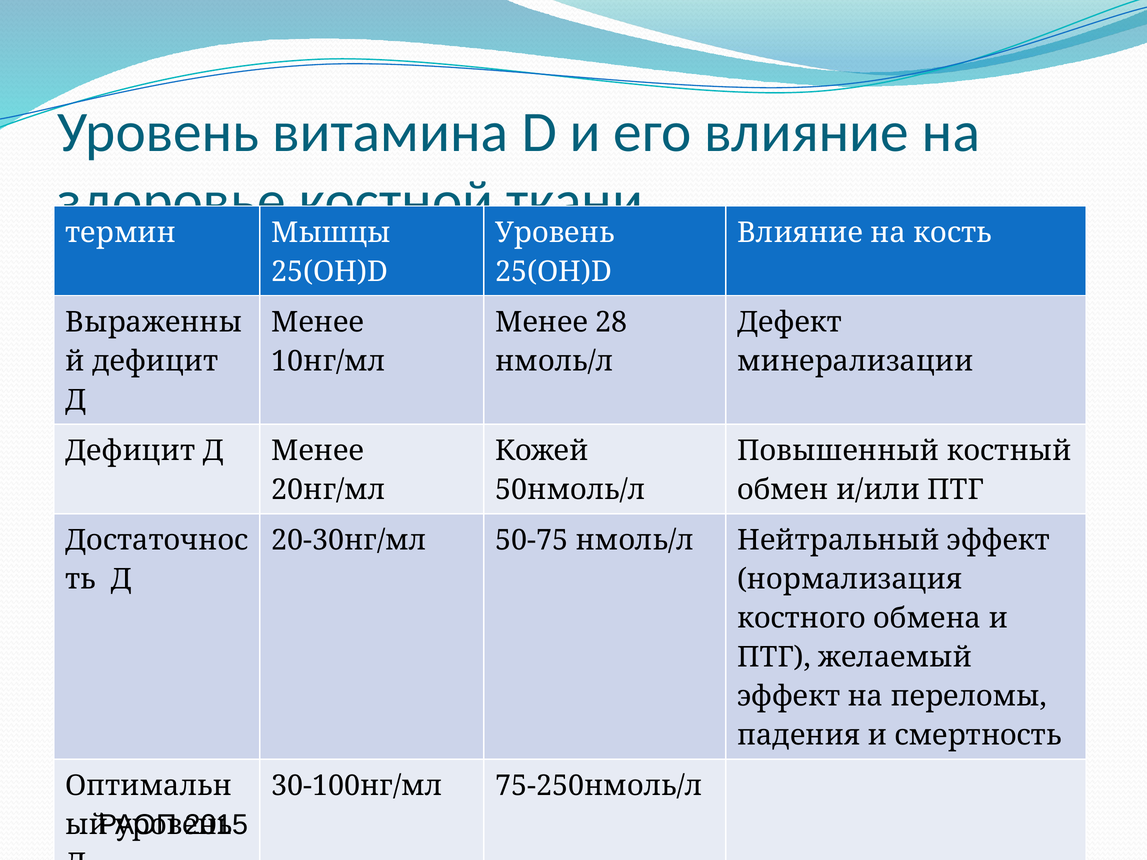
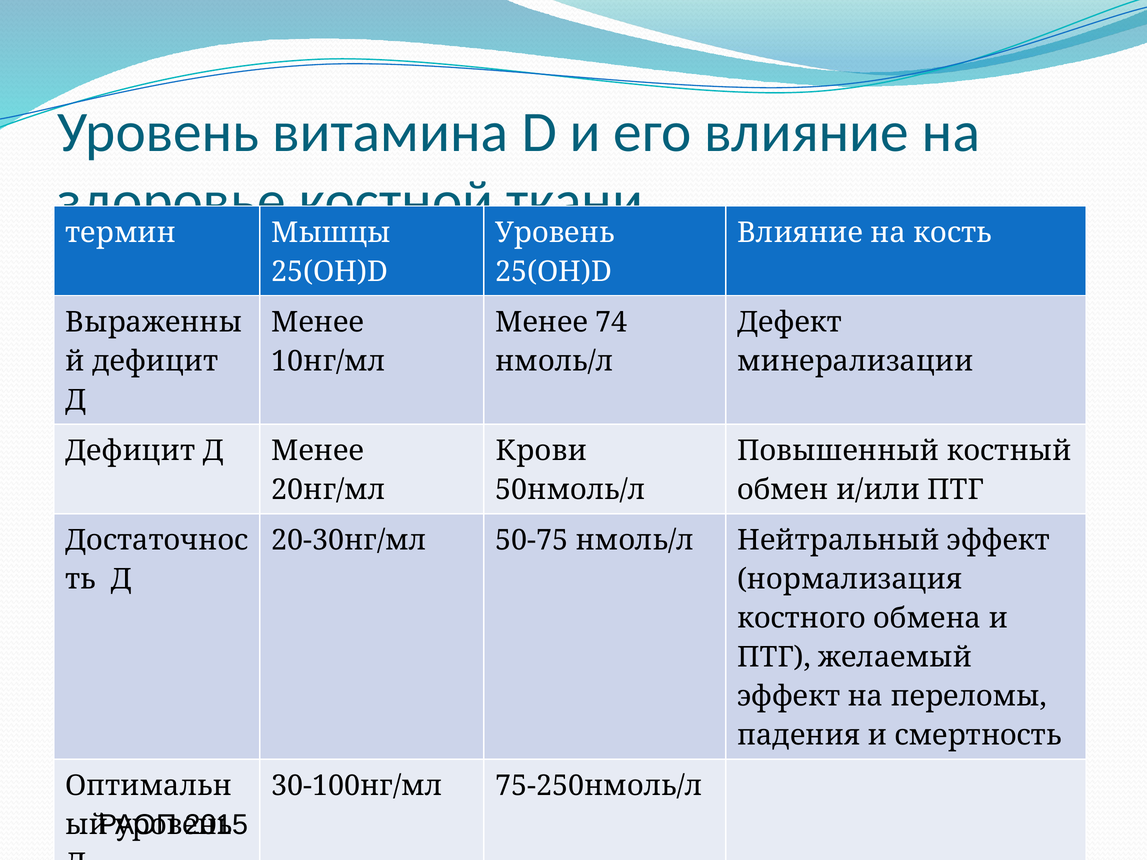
28: 28 -> 74 (611, 322)
Кожей: Кожей -> Крови (541, 451)
